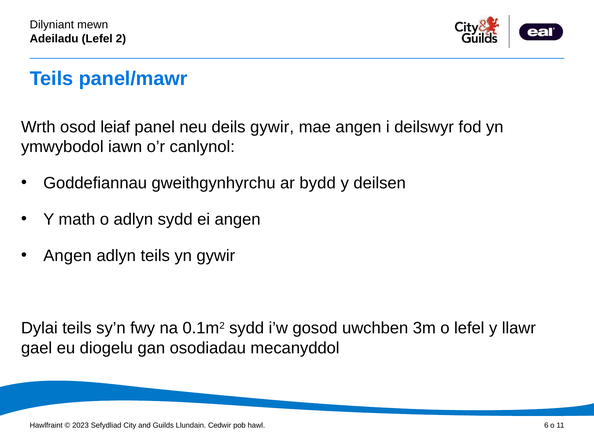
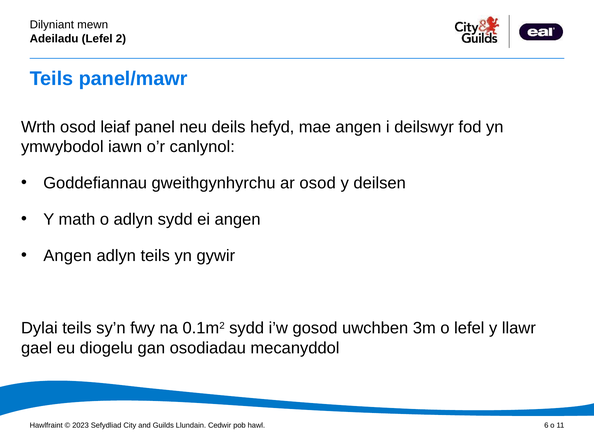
deils gywir: gywir -> hefyd (272, 127)
ar bydd: bydd -> osod (318, 183)
